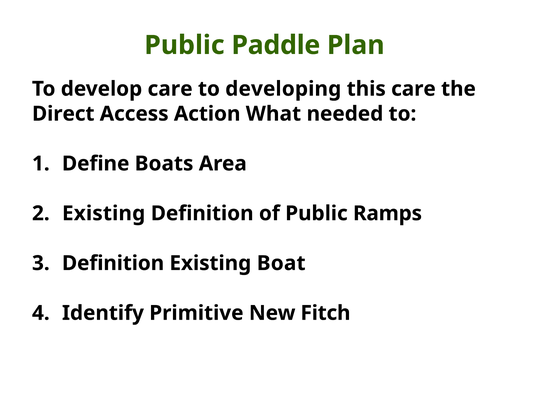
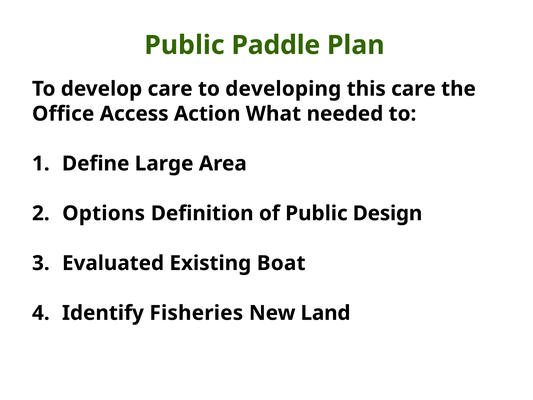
Direct: Direct -> Office (63, 114)
Boats: Boats -> Large (164, 163)
Existing: Existing -> Options (104, 213)
Ramps: Ramps -> Design (388, 213)
Definition: Definition -> Evaluated (113, 263)
Primitive: Primitive -> Fisheries (196, 313)
Fitch: Fitch -> Land (326, 313)
